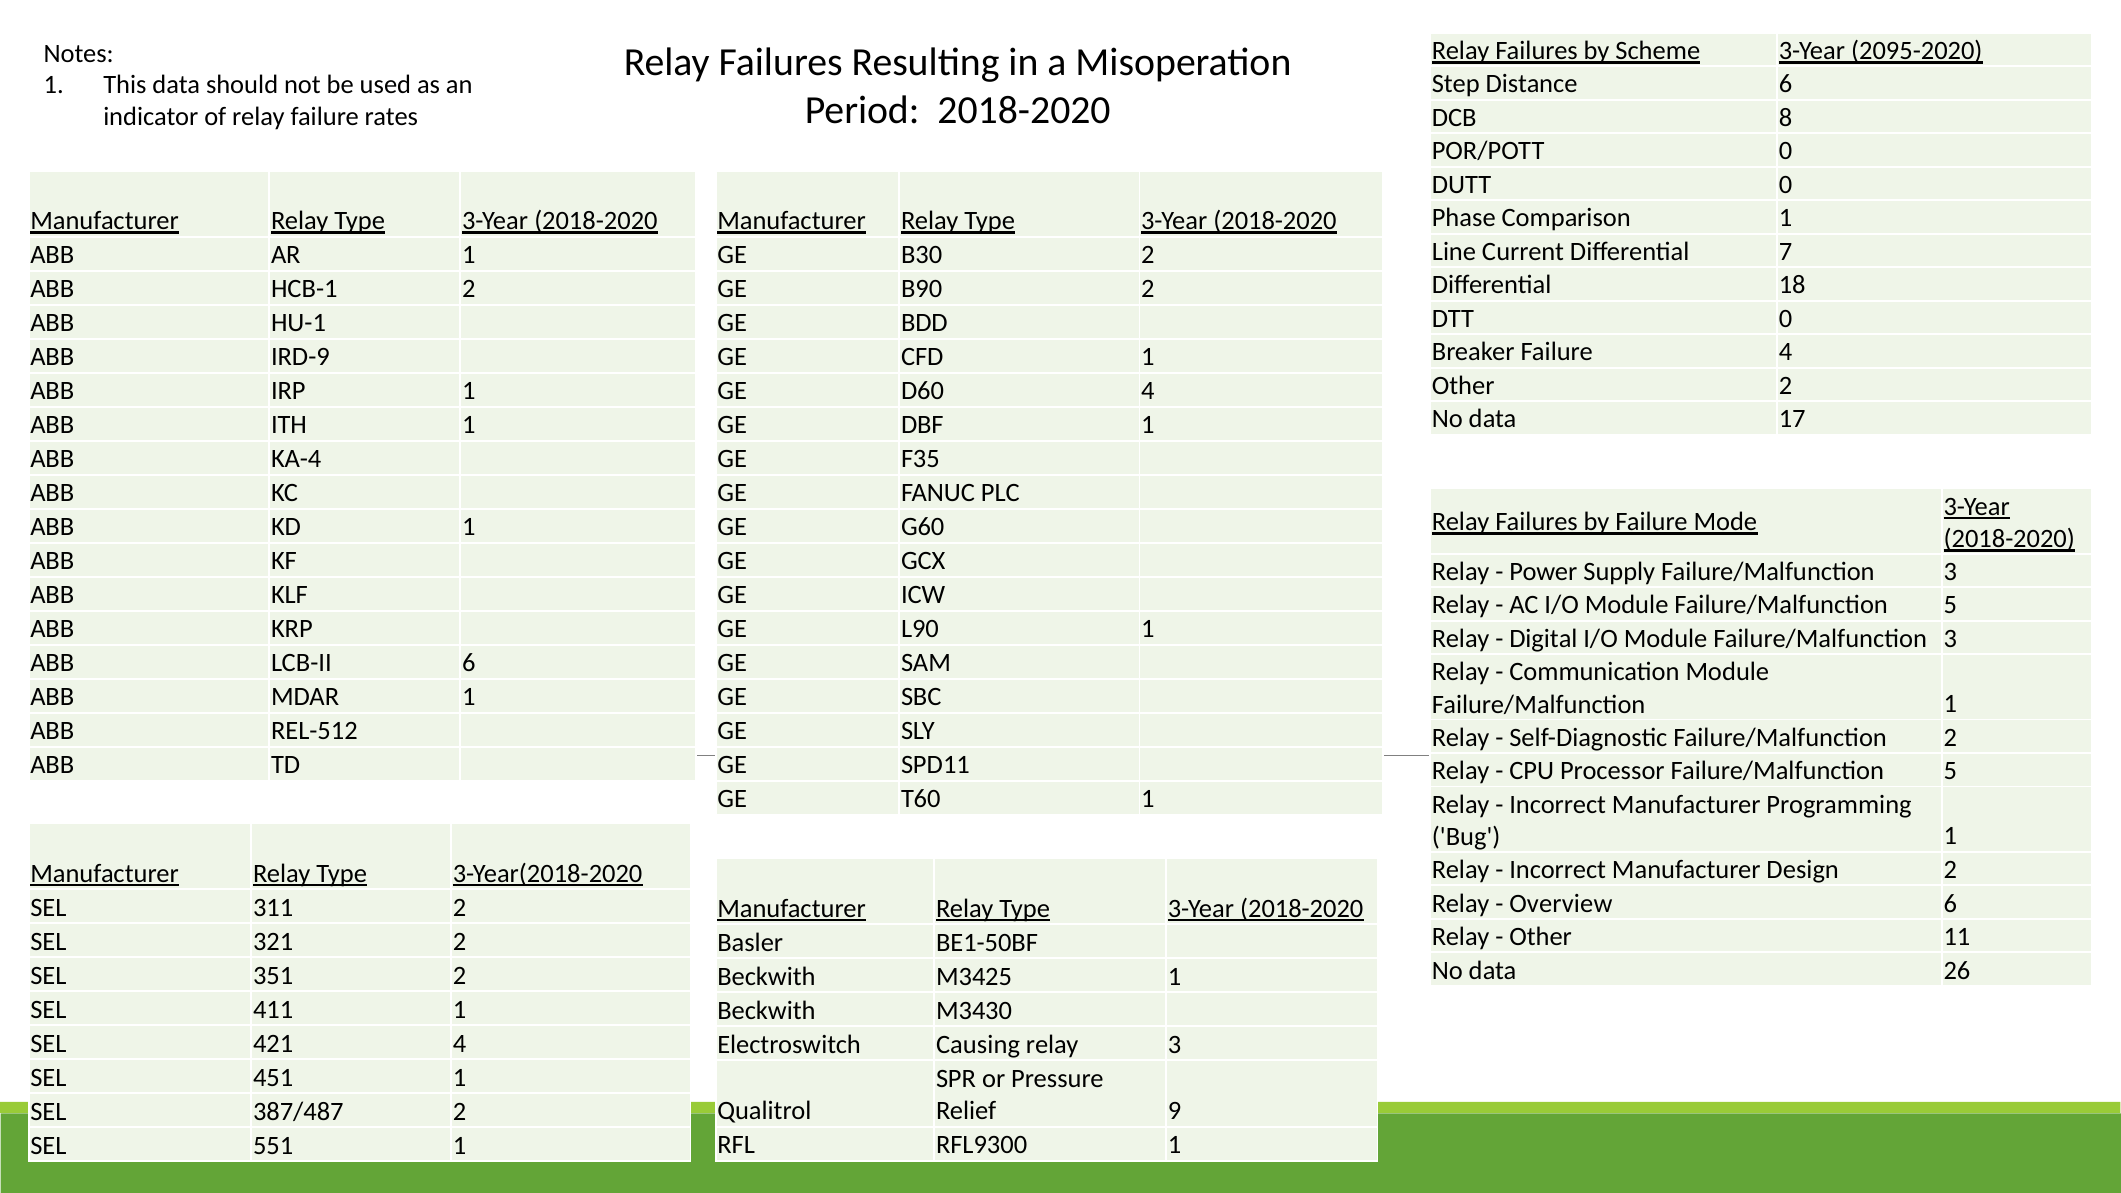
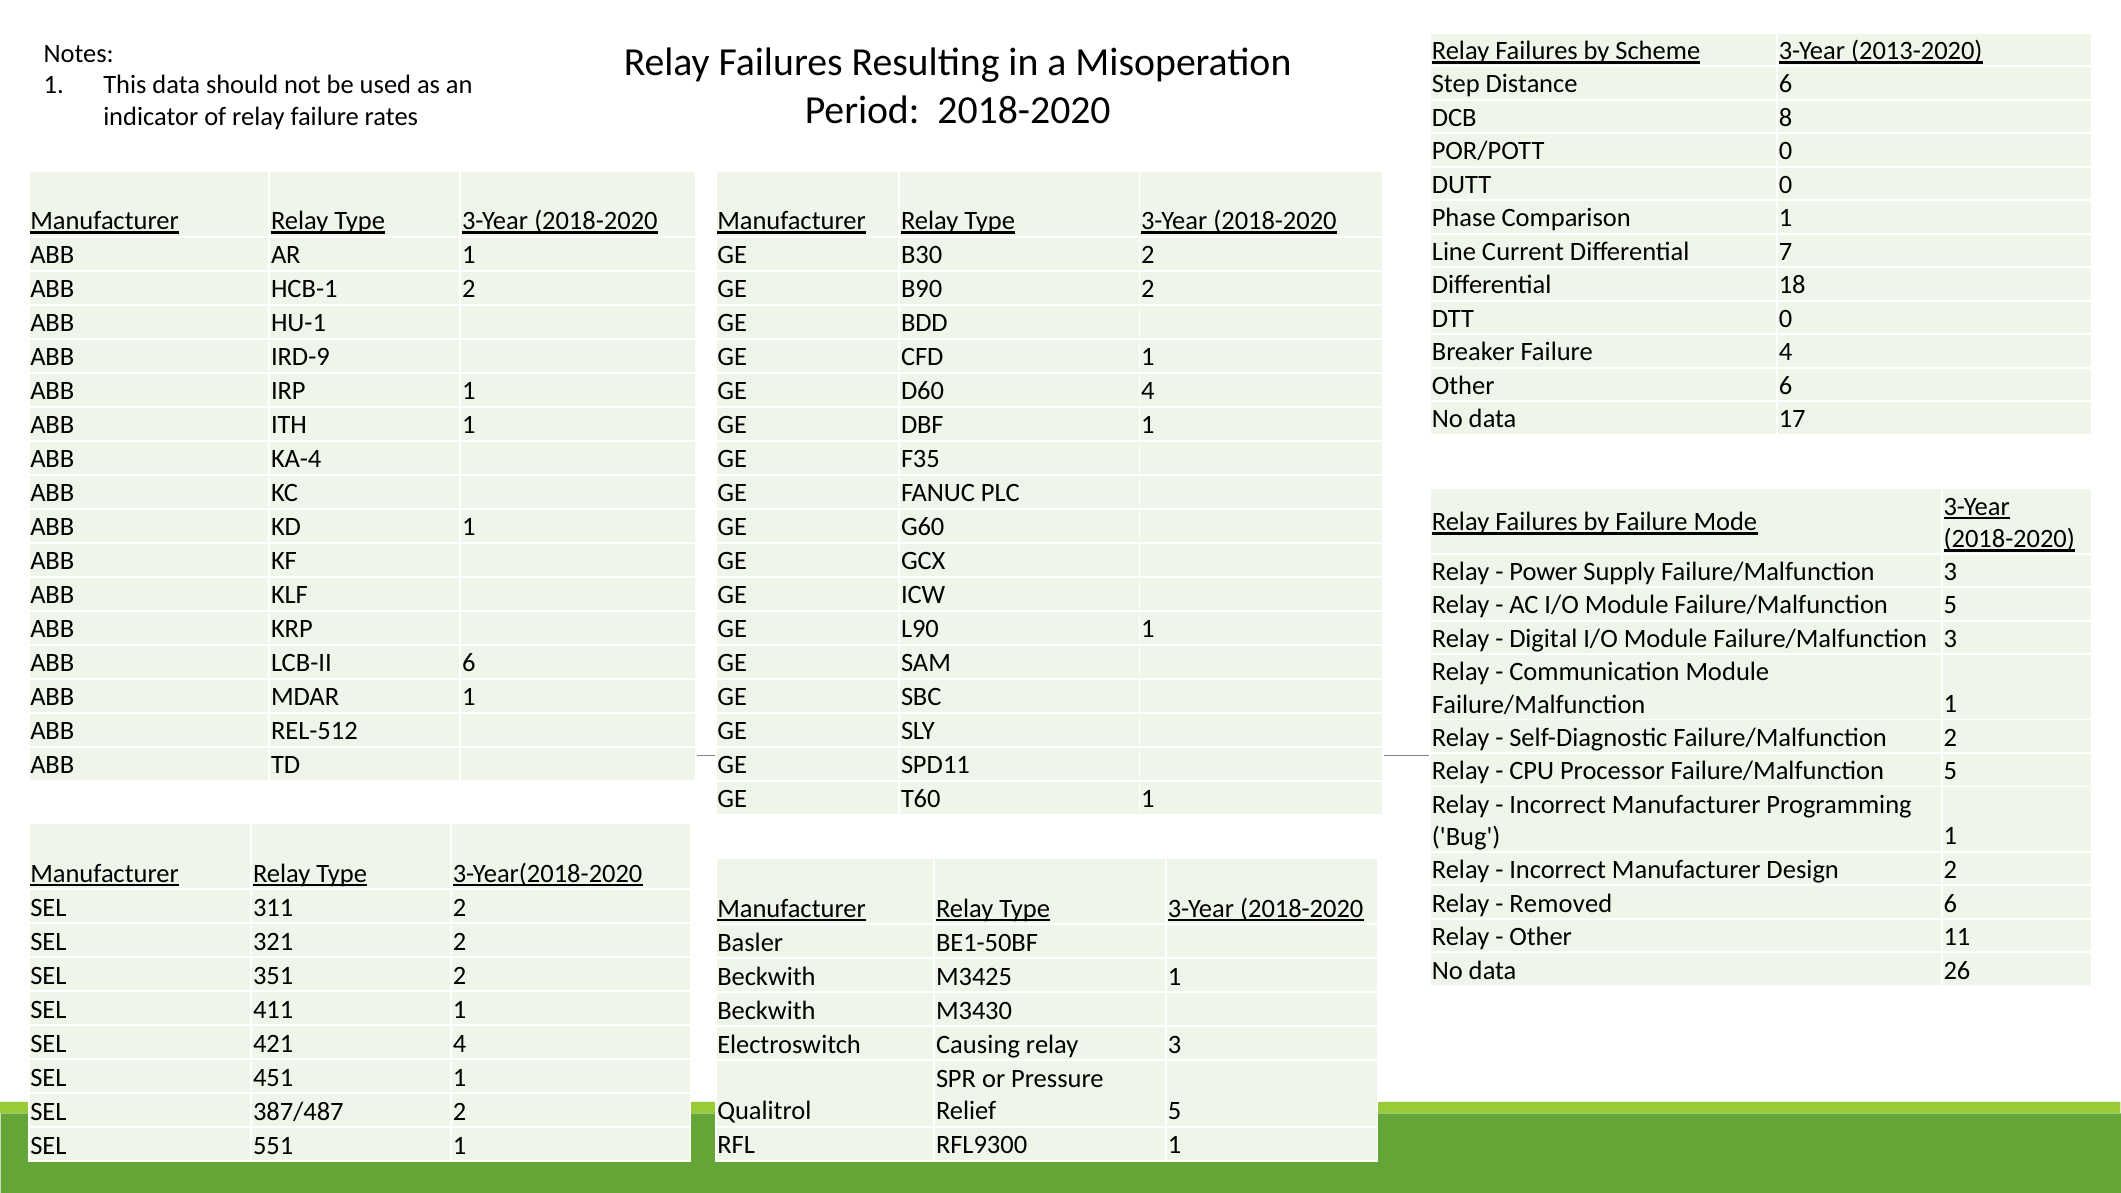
2095-2020: 2095-2020 -> 2013-2020 (1917, 51)
Other 2: 2 -> 6 (1786, 386)
Overview: Overview -> Removed (1561, 903)
Relief 9: 9 -> 5 (1175, 1111)
